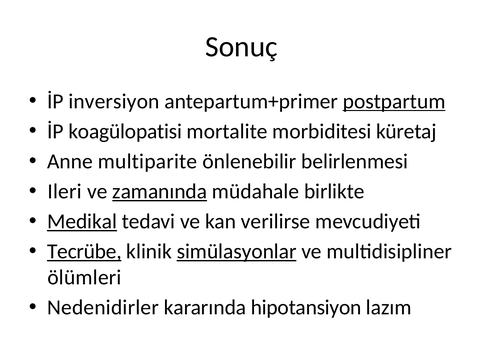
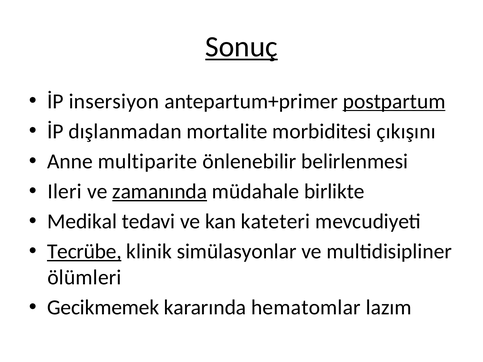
Sonuç underline: none -> present (241, 47)
inversiyon: inversiyon -> insersiyon (114, 101)
koagülopatisi: koagülopatisi -> dışlanmadan (125, 131)
küretaj: küretaj -> çıkışını (406, 131)
Medikal underline: present -> none (82, 222)
verilirse: verilirse -> kateteri (276, 222)
simülasyonlar underline: present -> none (237, 252)
Nedenidirler: Nedenidirler -> Gecikmemek (103, 308)
hipotansiyon: hipotansiyon -> hematomlar (306, 308)
